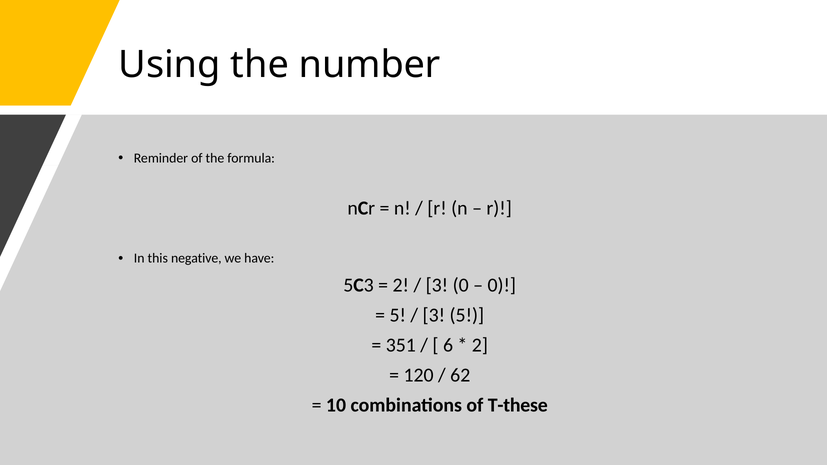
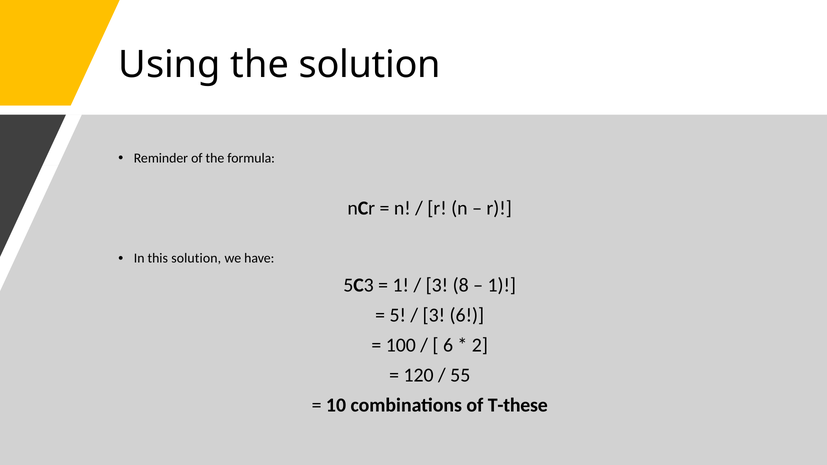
the number: number -> solution (370, 65)
this negative: negative -> solution (196, 259)
2: 2 -> 1 (401, 285)
3 0: 0 -> 8 (461, 285)
0: 0 -> 1 (502, 285)
3 5: 5 -> 6 (467, 315)
351: 351 -> 100 (401, 345)
62: 62 -> 55 (460, 375)
